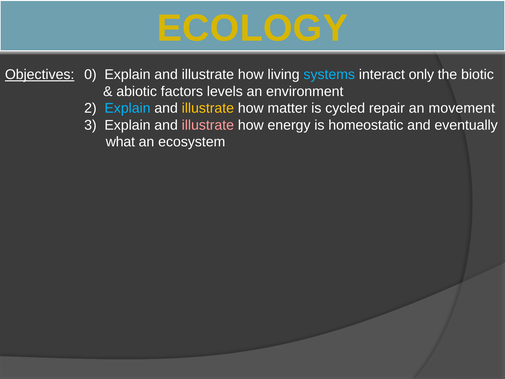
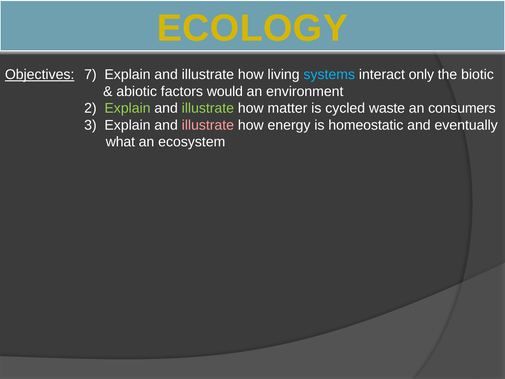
0: 0 -> 7 (90, 75)
levels: levels -> would (225, 91)
Explain colour: light blue -> light green (127, 108)
illustrate colour: yellow -> light green (208, 108)
repair: repair -> waste (387, 108)
movement: movement -> consumers (462, 108)
